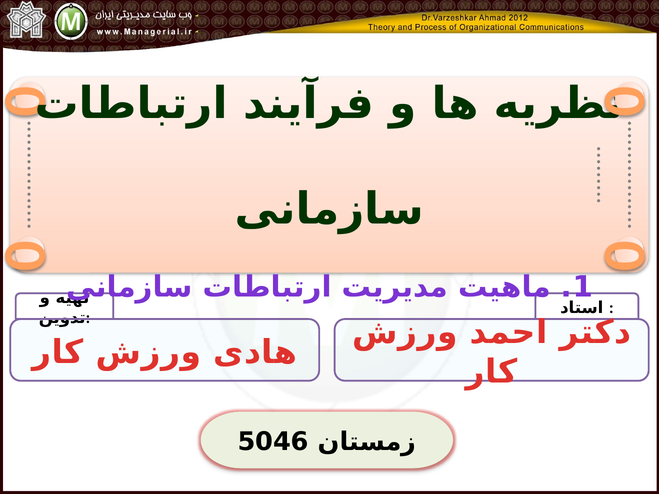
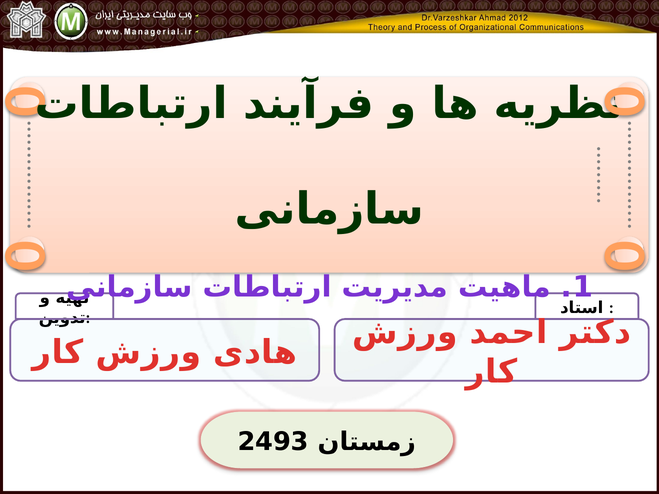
5046: 5046 -> 2493 (273, 442)
